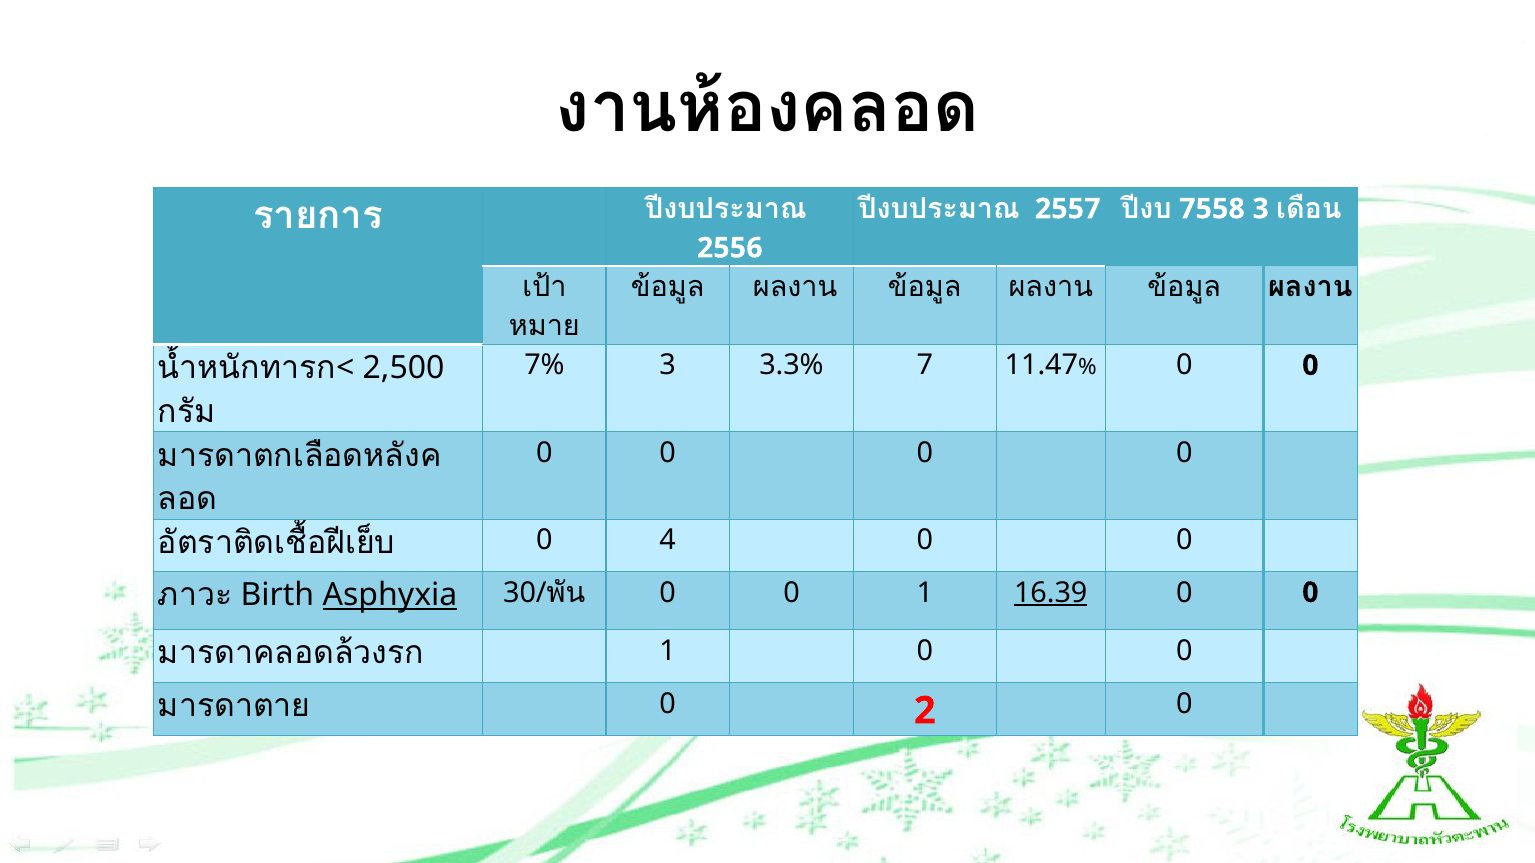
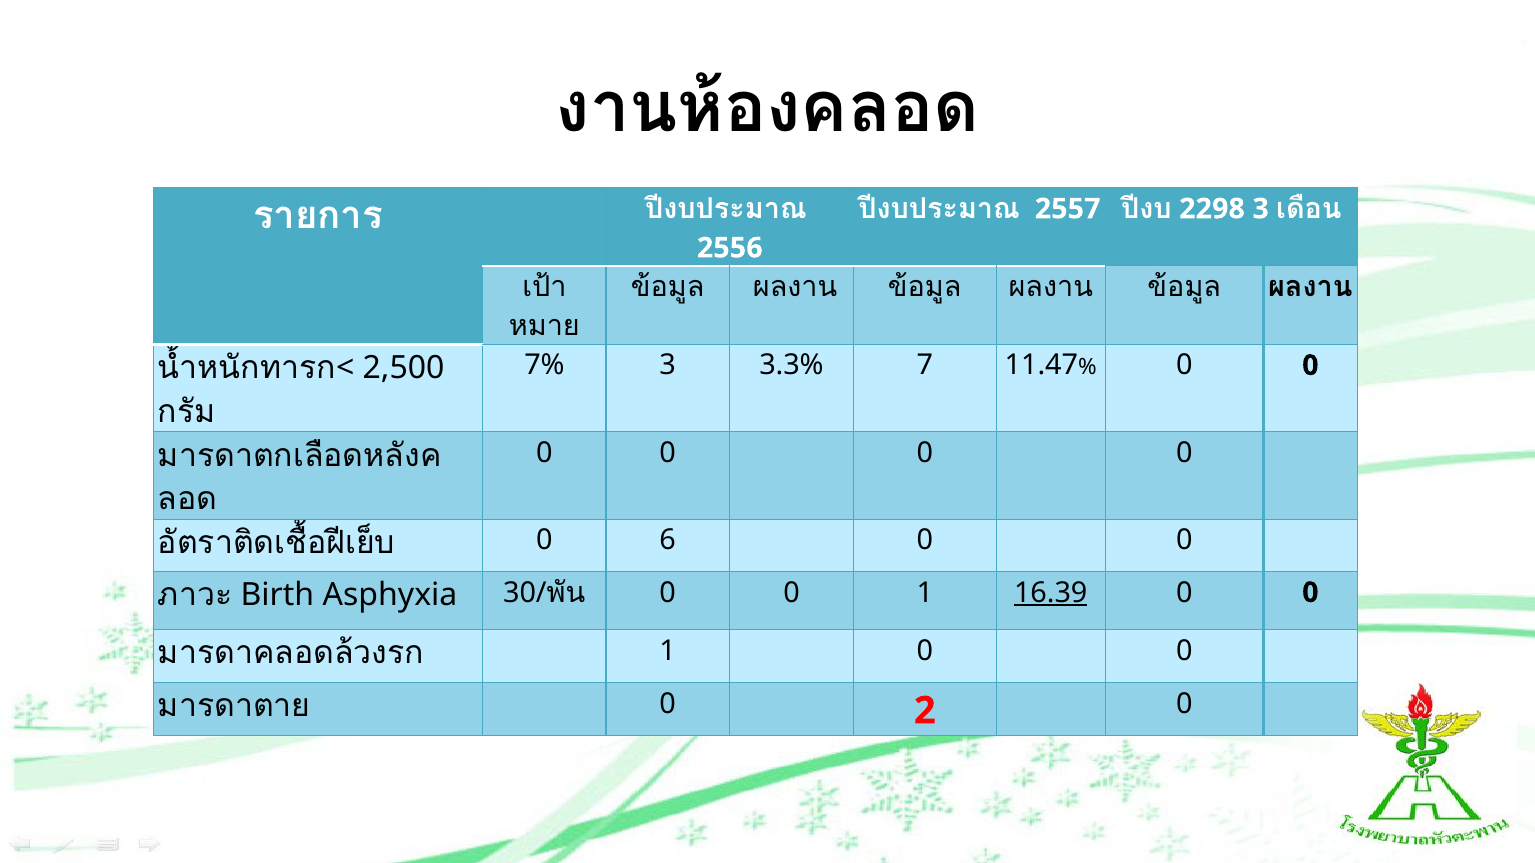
7558: 7558 -> 2298 (1212, 209)
4: 4 -> 6 (668, 541)
Asphyxia underline: present -> none (390, 595)
